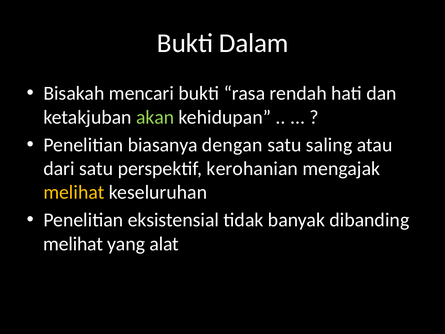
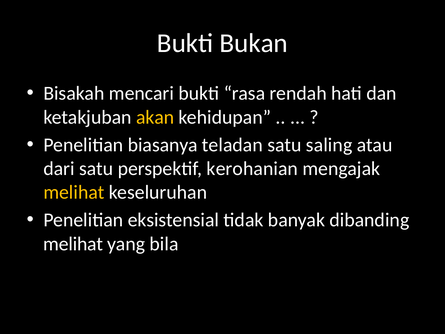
Dalam: Dalam -> Bukan (254, 43)
akan colour: light green -> yellow (155, 117)
dengan: dengan -> teladan (232, 145)
alat: alat -> bila (164, 244)
